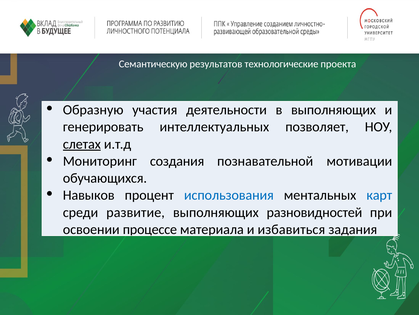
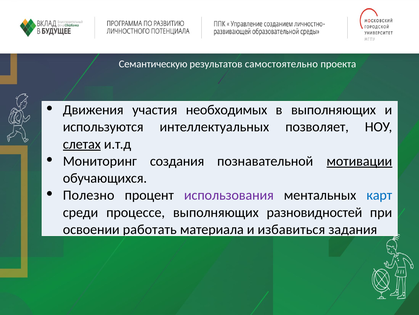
технологические: технологические -> самостоятельно (281, 64)
Образную: Образную -> Движения (93, 110)
деятельности: деятельности -> необходимых (227, 110)
генерировать: генерировать -> используются (103, 127)
мотивации underline: none -> present (359, 161)
Навыков: Навыков -> Полезно (89, 195)
использования colour: blue -> purple (229, 195)
развитие: развитие -> процессе (136, 212)
процессе: процессе -> работать (150, 229)
